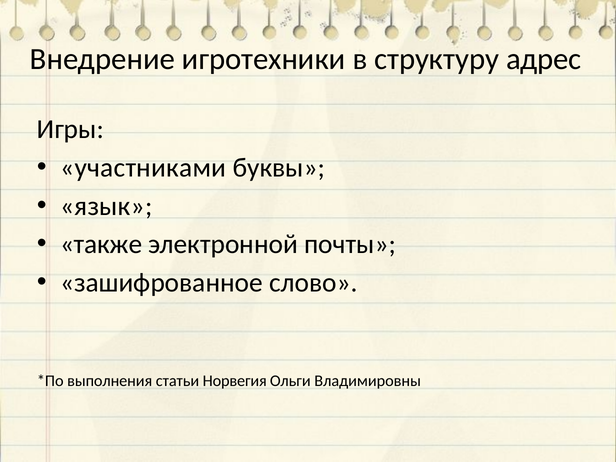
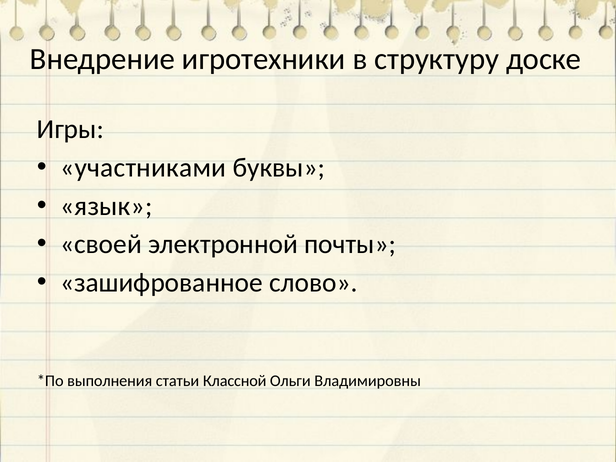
адрес: адрес -> доске (544, 59)
также: также -> своей (101, 244)
Норвегия: Норвегия -> Классной (235, 381)
